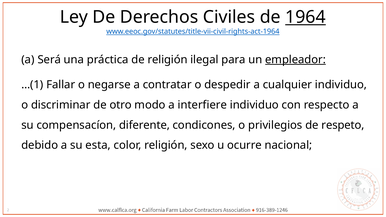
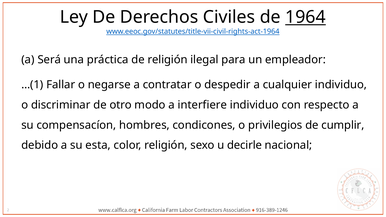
empleador underline: present -> none (296, 60)
diferente: diferente -> hombres (144, 125)
respeto: respeto -> cumplir (343, 125)
ocurre: ocurre -> decirle (245, 145)
